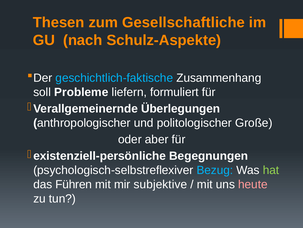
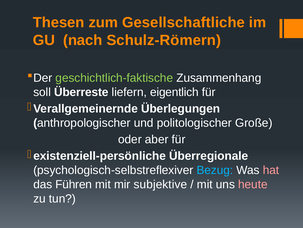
Schulz-Aspekte: Schulz-Aspekte -> Schulz-Römern (164, 40)
geschichtlich-faktische colour: light blue -> light green (114, 78)
Probleme: Probleme -> Überreste (81, 92)
formuliert: formuliert -> eigentlich (174, 92)
Begegnungen: Begegnungen -> Überregionale (209, 156)
hat colour: light green -> pink (271, 170)
